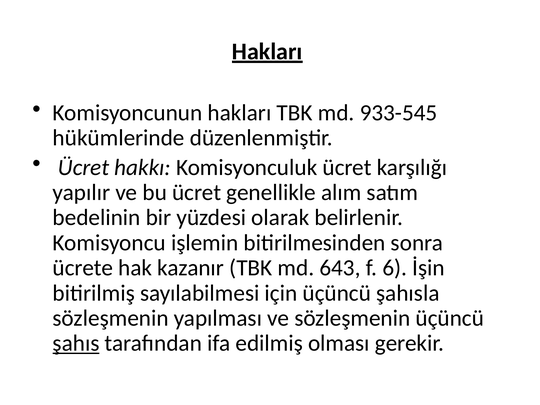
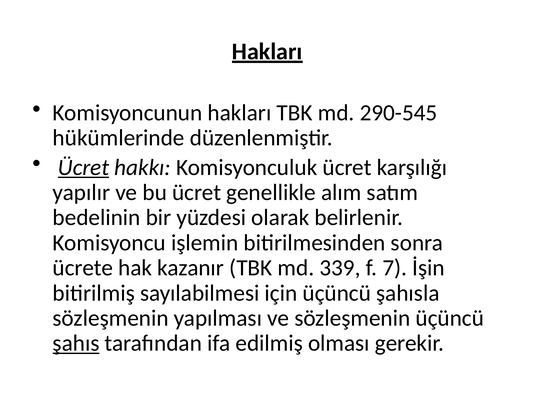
933-545: 933-545 -> 290-545 (398, 113)
Ücret underline: none -> present (84, 167)
643: 643 -> 339 (340, 268)
6: 6 -> 7 (395, 268)
